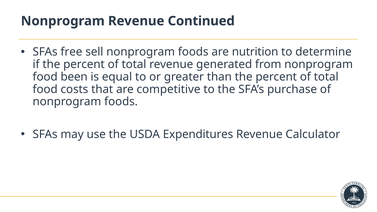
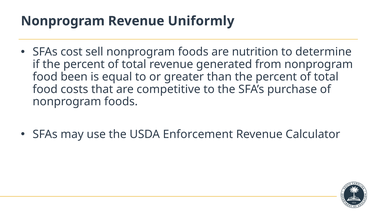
Continued: Continued -> Uniformly (201, 21)
free: free -> cost (72, 52)
Expenditures: Expenditures -> Enforcement (198, 134)
